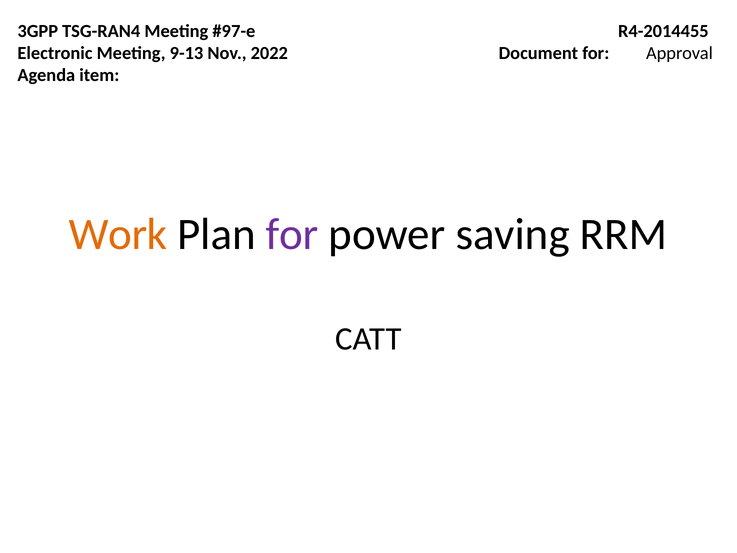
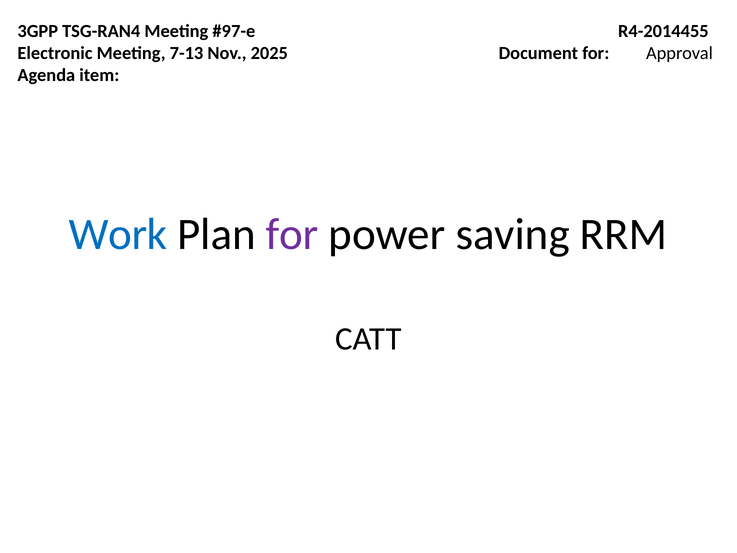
9-13: 9-13 -> 7-13 (186, 53)
2022: 2022 -> 2025 (269, 53)
Work colour: orange -> blue (118, 234)
